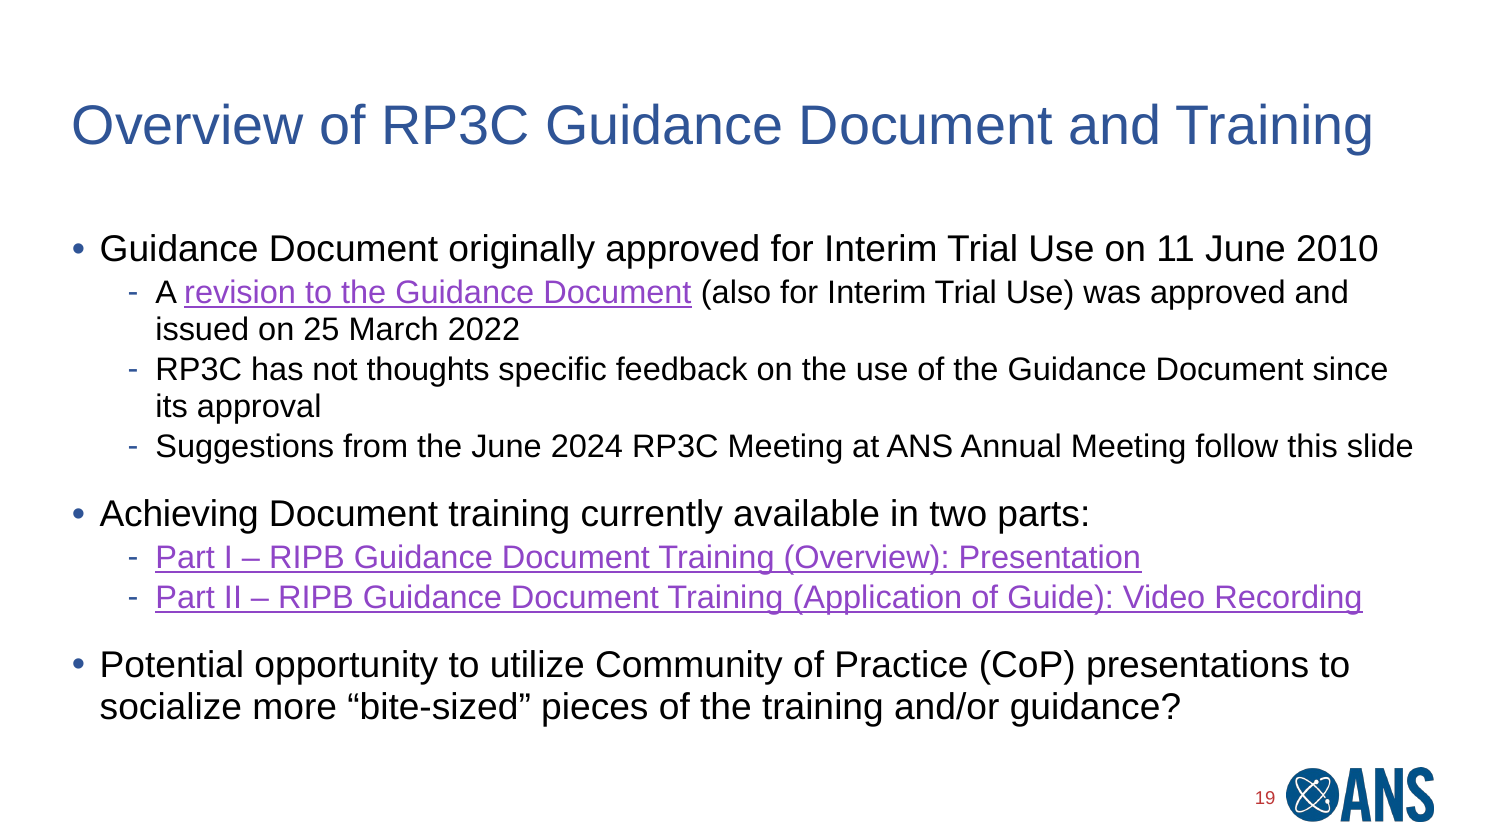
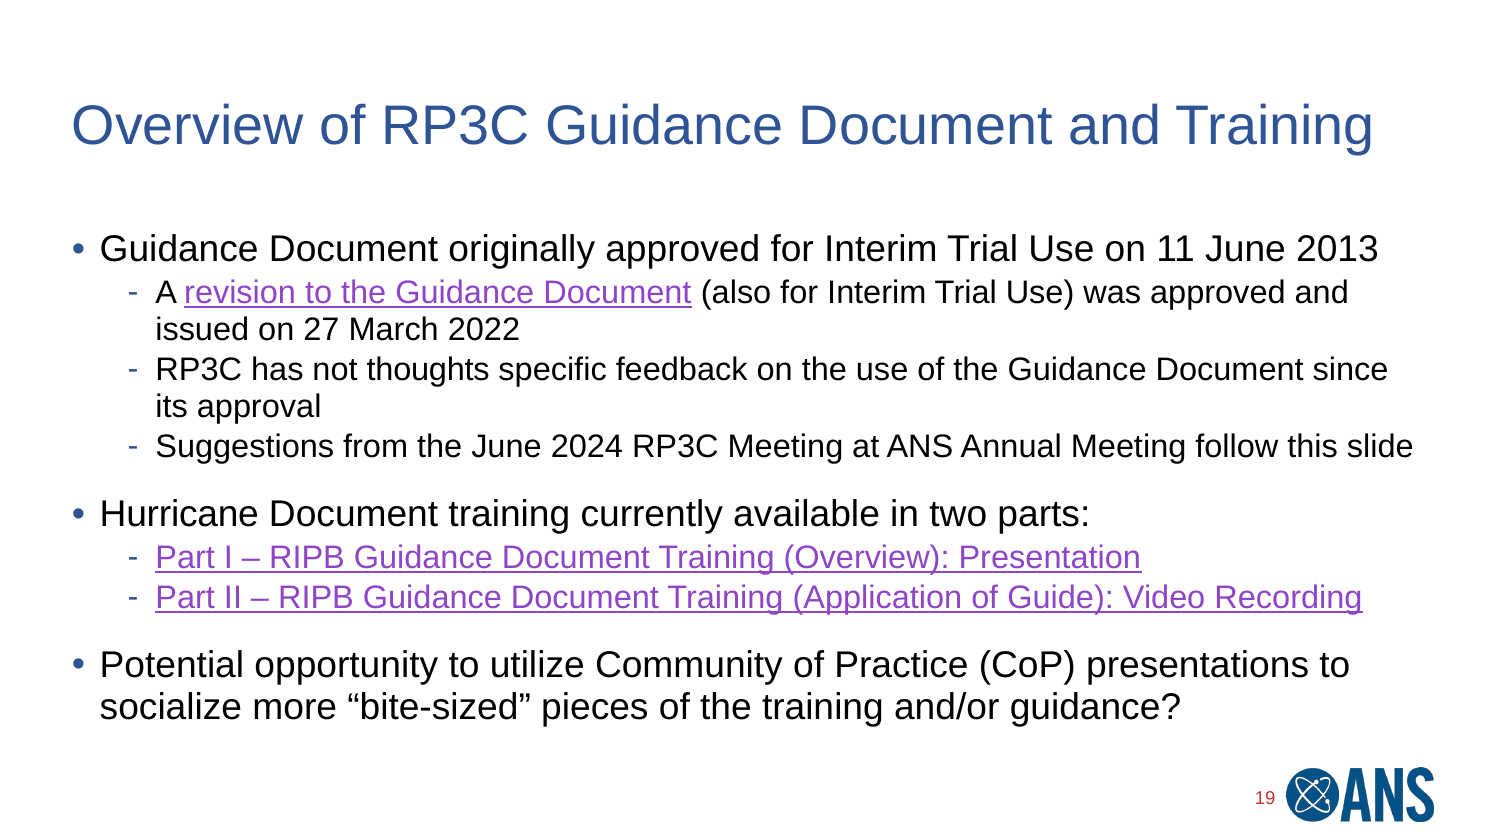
2010: 2010 -> 2013 (1337, 250)
25: 25 -> 27 (321, 330)
Achieving: Achieving -> Hurricane (179, 515)
